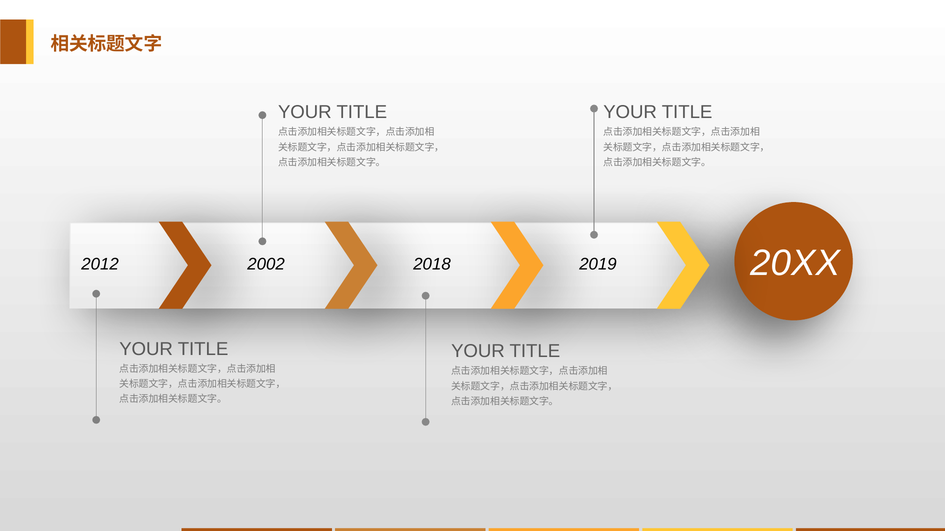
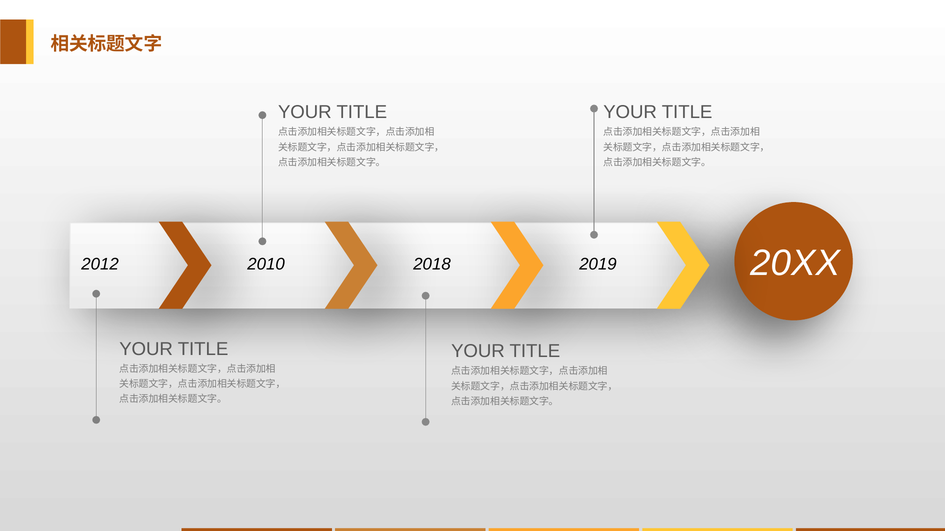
2002: 2002 -> 2010 (266, 264)
